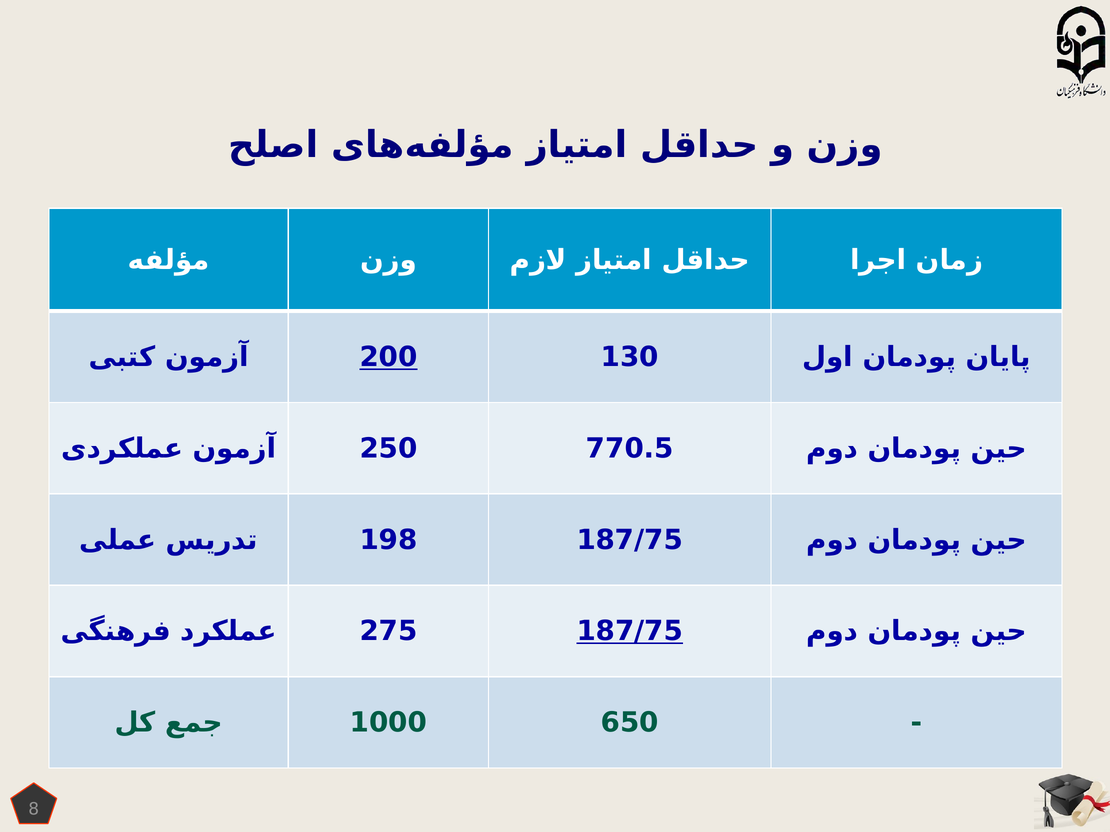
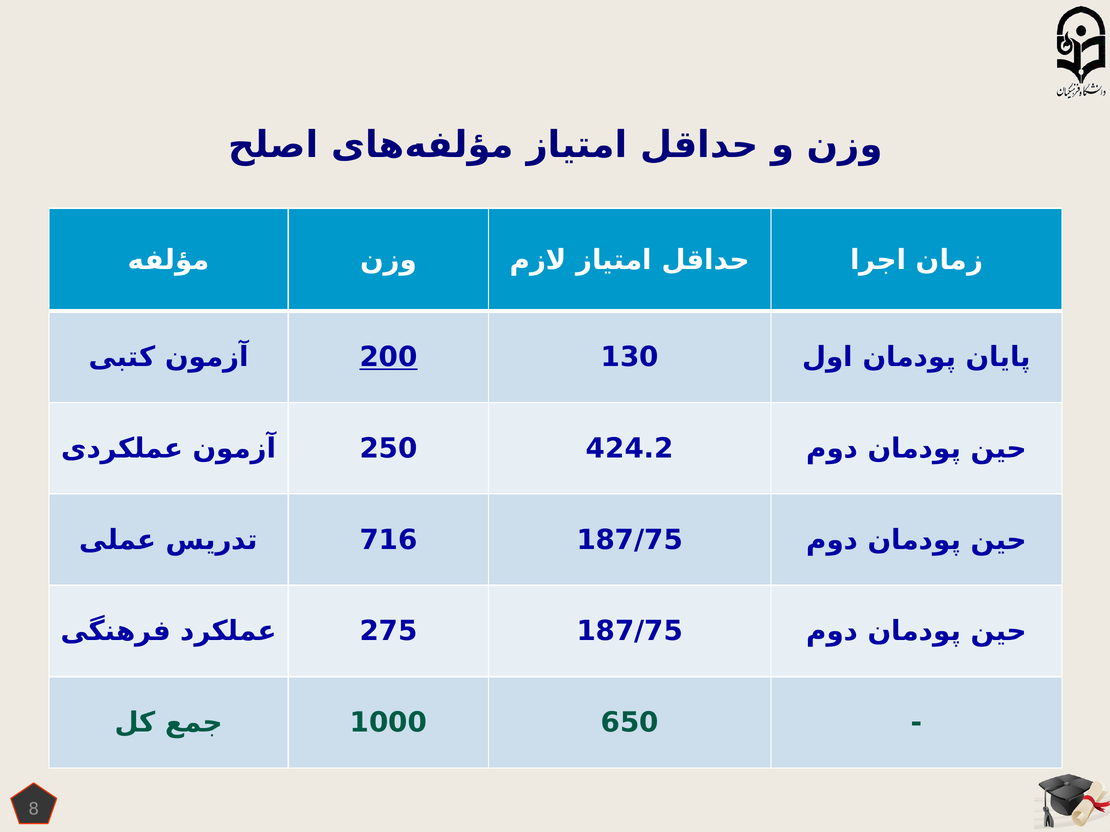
770.5: 770.5 -> 424.2 (630, 449)
198: 198 -> 716 (388, 540)
187/75 underline: present -> none (630, 632)
